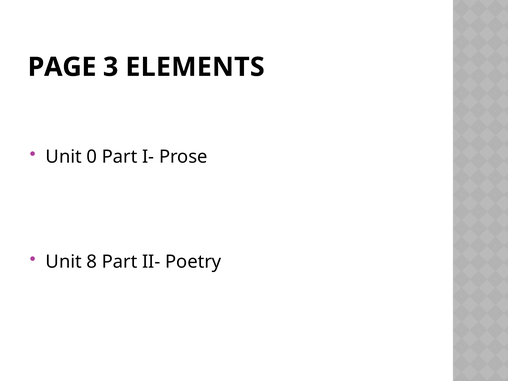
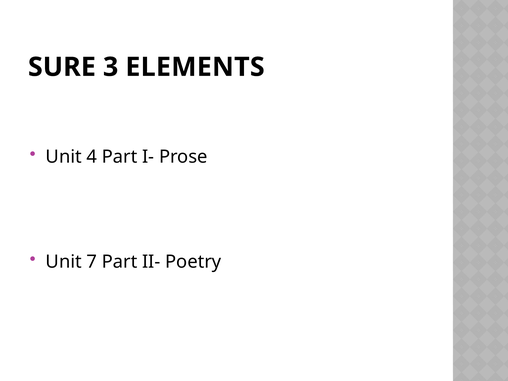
PAGE: PAGE -> SURE (62, 67)
0: 0 -> 4 (92, 157)
8: 8 -> 7 (92, 262)
